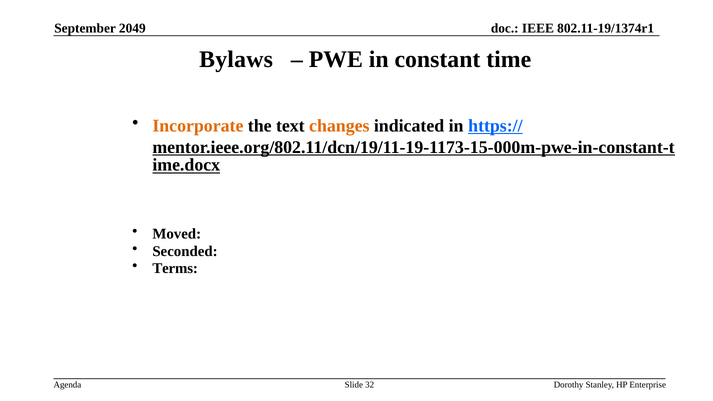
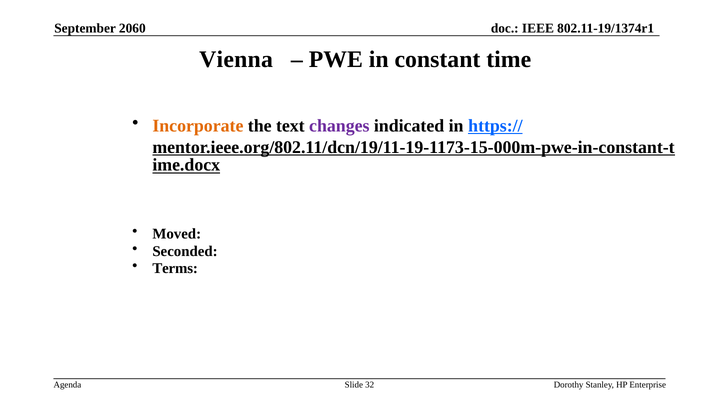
2049: 2049 -> 2060 (132, 29)
Bylaws: Bylaws -> Vienna (236, 60)
changes colour: orange -> purple (339, 126)
